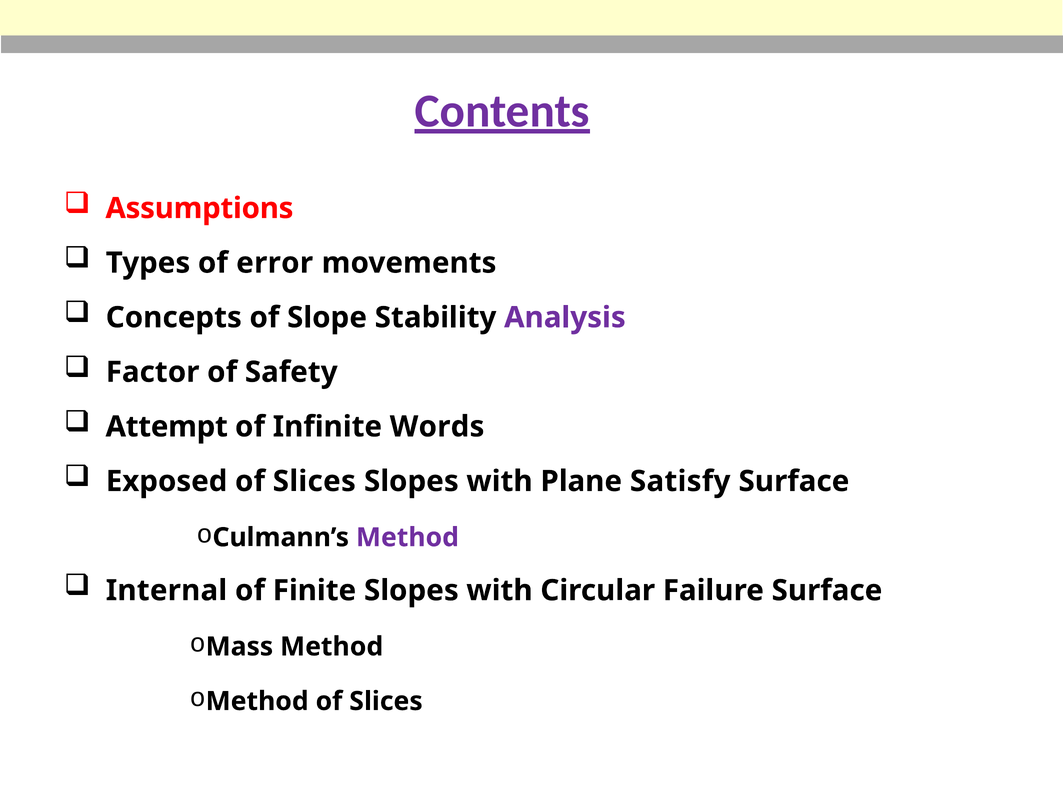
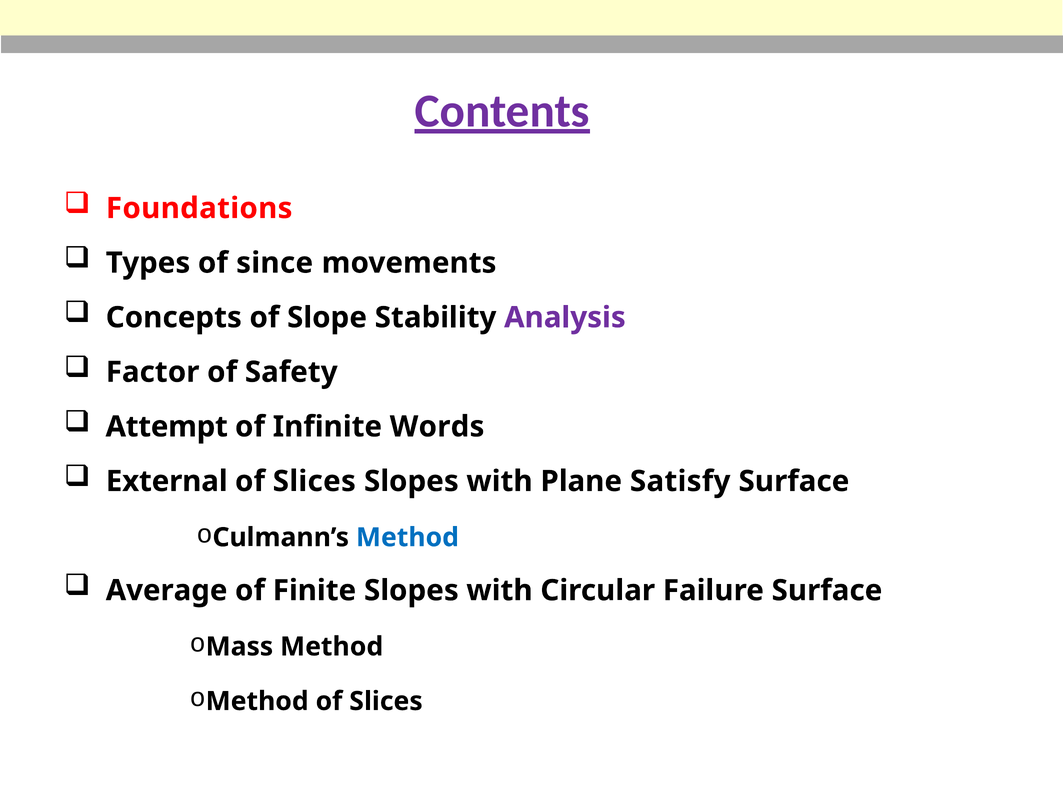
Assumptions: Assumptions -> Foundations (199, 208)
error: error -> since (275, 263)
Exposed: Exposed -> External (167, 481)
Method colour: purple -> blue (407, 538)
Internal: Internal -> Average (167, 591)
